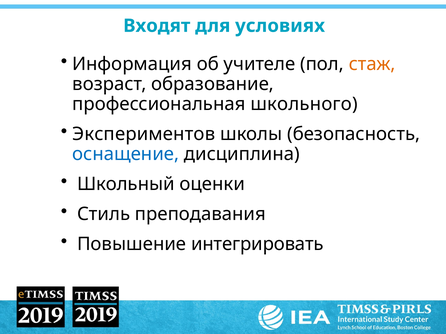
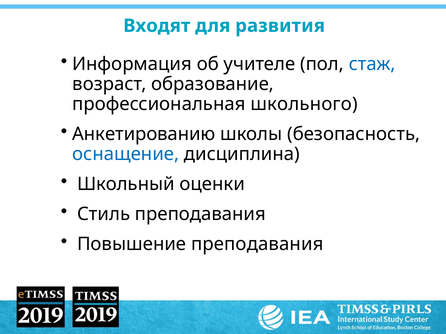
условиях: условиях -> развития (280, 26)
стаж colour: orange -> blue (372, 64)
Экспериментов: Экспериментов -> Анкетированию (144, 134)
Повышение интегрировать: интегрировать -> преподавания (257, 244)
